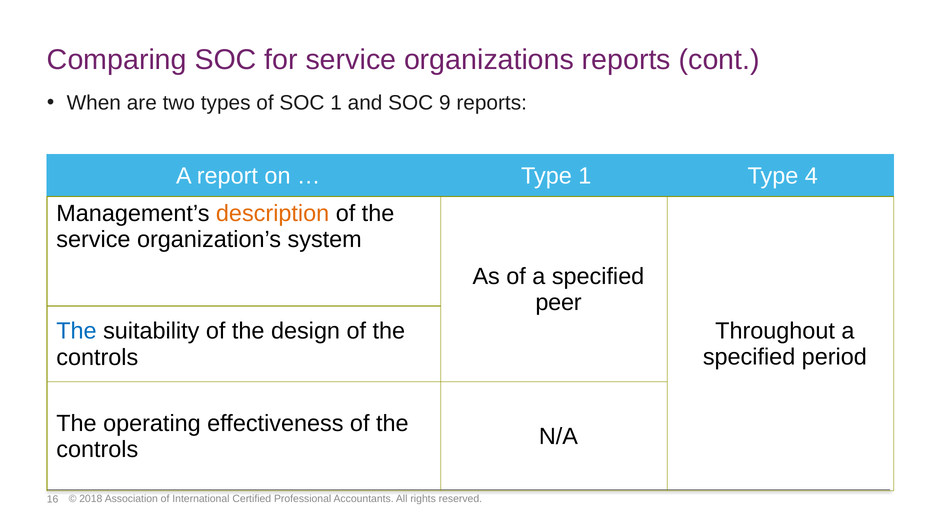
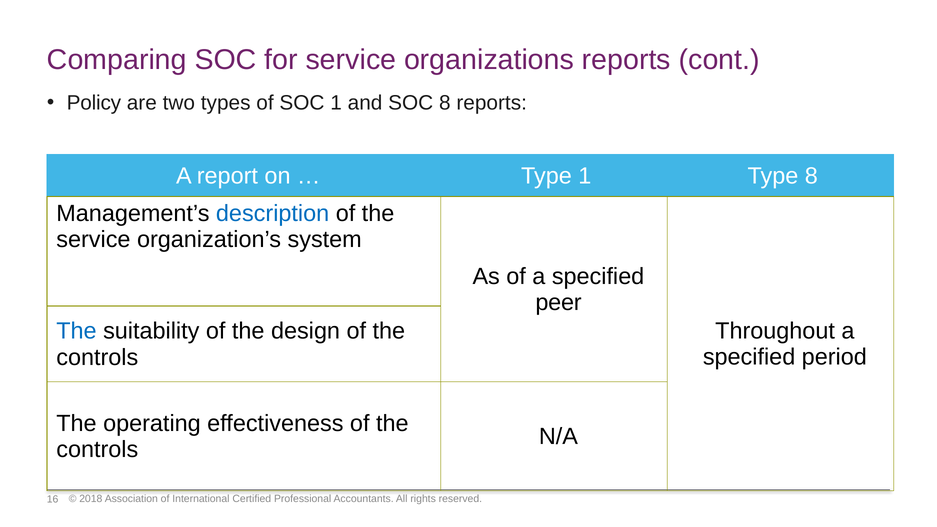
When: When -> Policy (94, 103)
SOC 9: 9 -> 8 (445, 103)
Type 4: 4 -> 8 (811, 176)
description colour: orange -> blue (273, 214)
